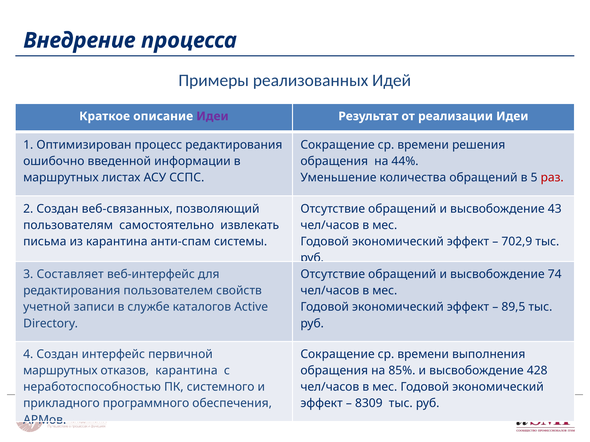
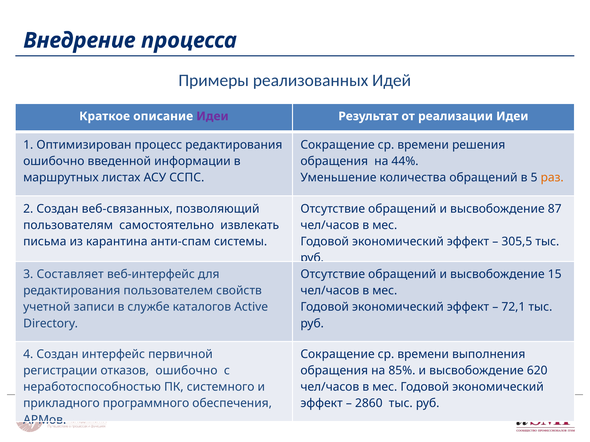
раз colour: red -> orange (552, 178)
43: 43 -> 87 (555, 209)
702,9: 702,9 -> 305,5 (517, 242)
74: 74 -> 15 (555, 275)
89,5: 89,5 -> 72,1 (513, 307)
маршрутных: маршрутных -> регистрации (60, 371)
отказов карантина: карантина -> ошибочно (186, 371)
428: 428 -> 620 (537, 371)
8309: 8309 -> 2860 (369, 404)
